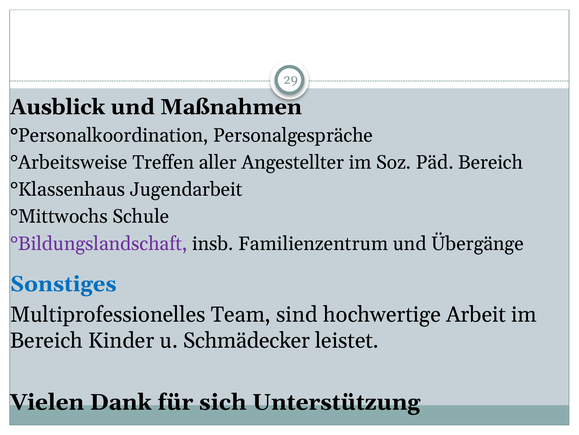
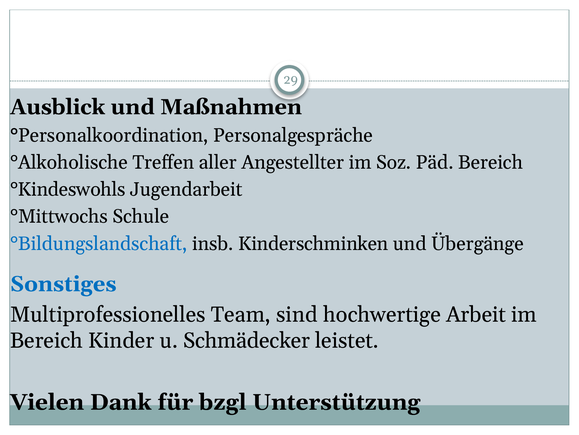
°Arbeitsweise: °Arbeitsweise -> °Alkoholische (69, 162)
°Klassenhaus: °Klassenhaus -> °Kindeswohls (68, 189)
°Bildungslandschaft colour: purple -> blue (99, 243)
Familienzentrum: Familienzentrum -> Kinderschminken (313, 243)
sich: sich -> bzgl (223, 402)
